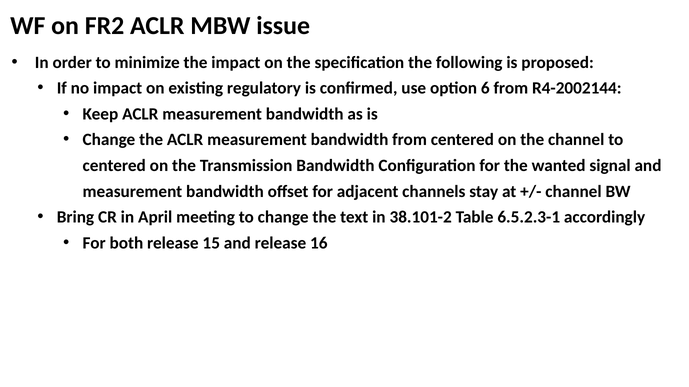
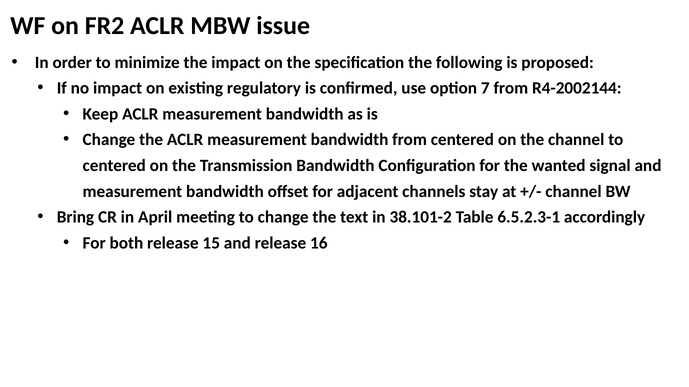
6: 6 -> 7 (485, 88)
